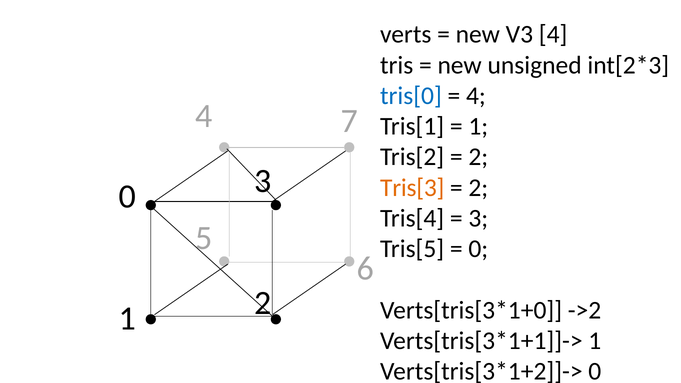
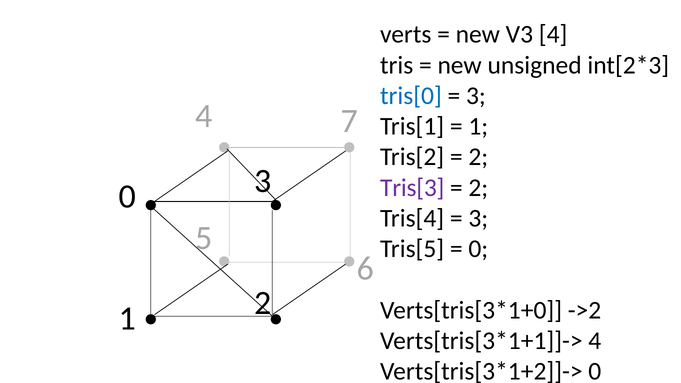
4: 4 -> 3 (476, 96)
Tris[3 colour: orange -> purple (412, 188)
1: 1 -> 4 (595, 341)
